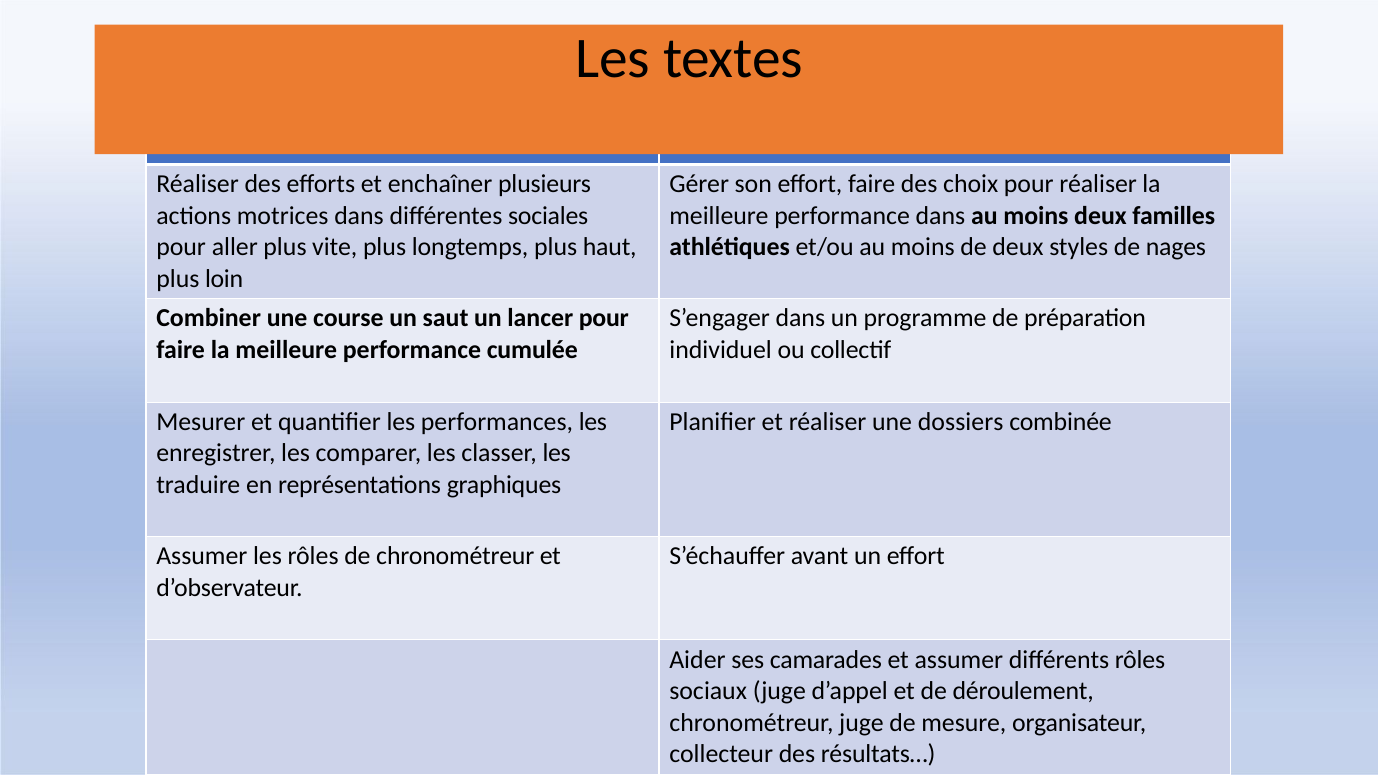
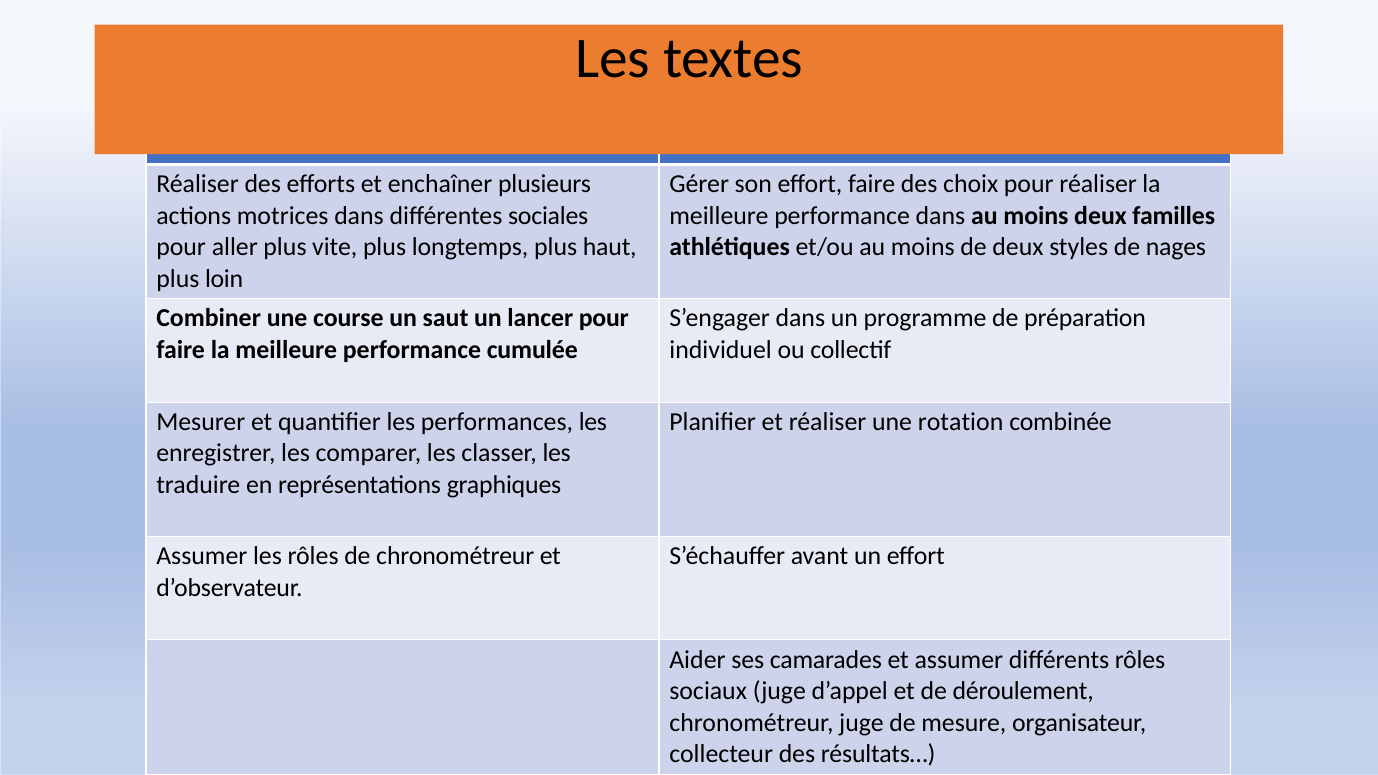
dossiers: dossiers -> rotation (961, 422)
